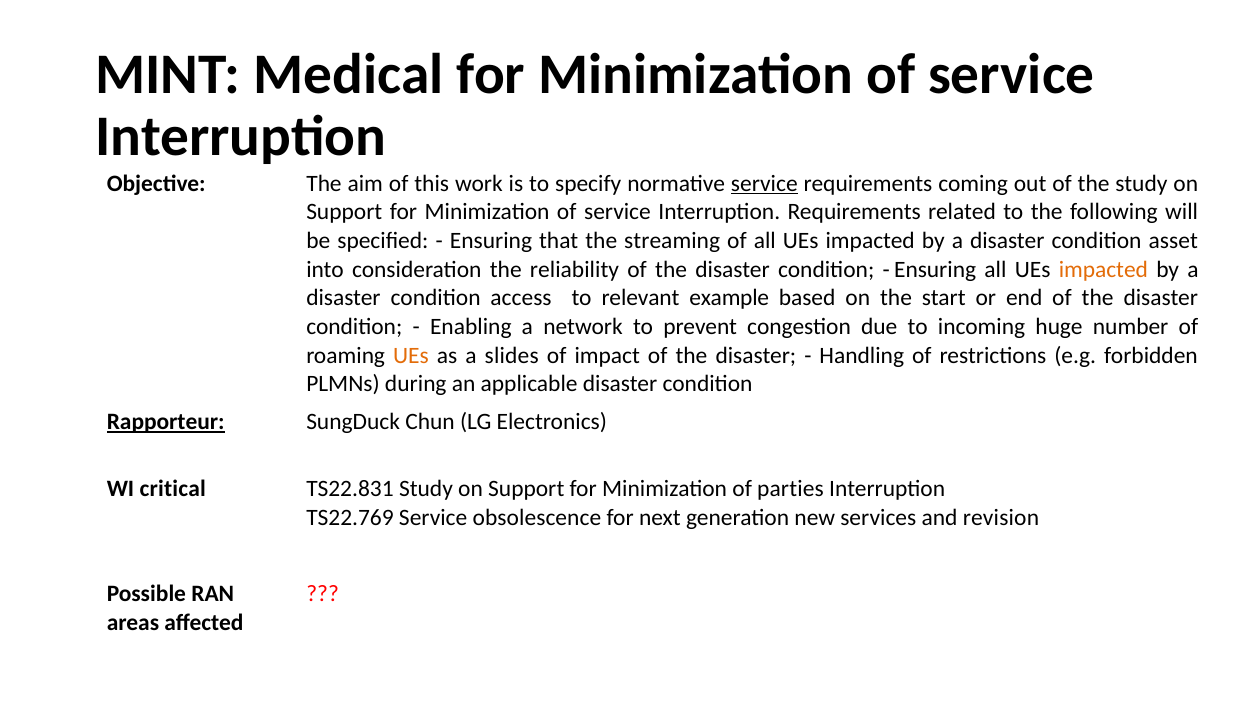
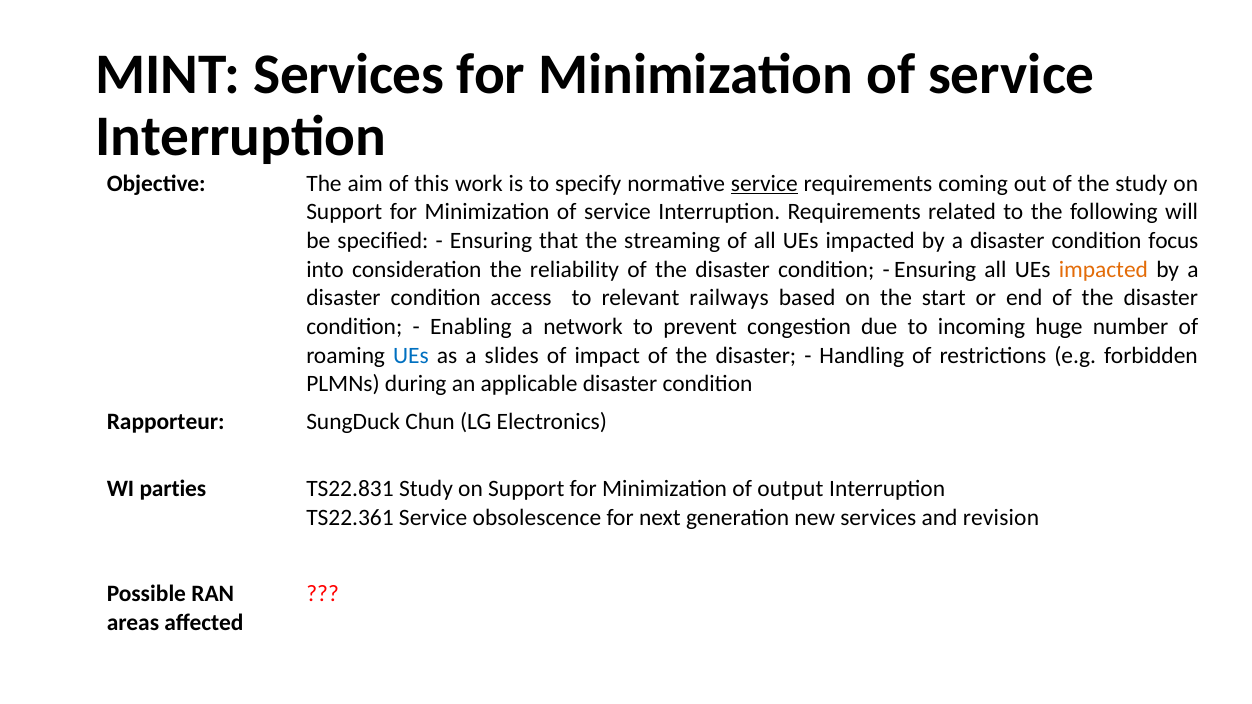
MINT Medical: Medical -> Services (349, 74)
asset: asset -> focus (1173, 241)
example: example -> railways (729, 298)
UEs colour: orange -> blue (411, 355)
Rapporteur underline: present -> none (166, 422)
critical: critical -> parties (173, 489)
parties: parties -> output (790, 489)
TS22.769: TS22.769 -> TS22.361 (350, 518)
